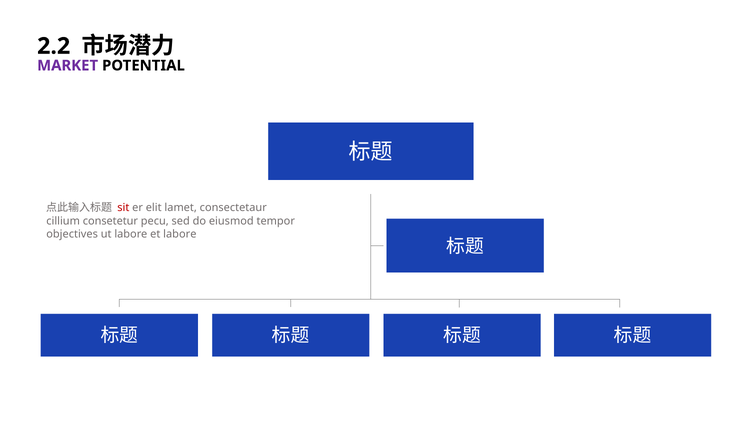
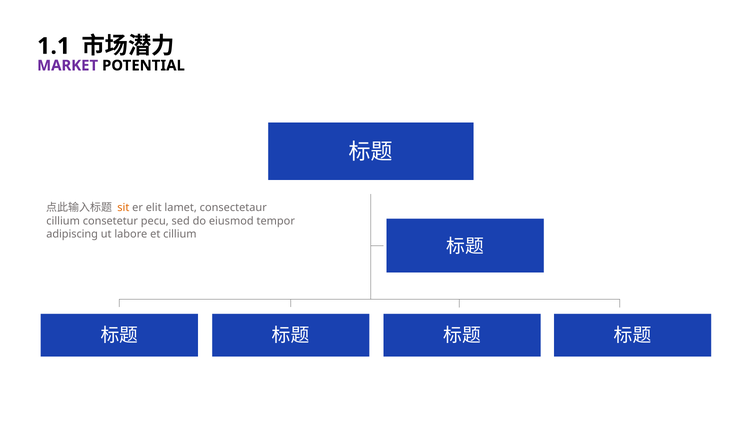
2.2: 2.2 -> 1.1 (54, 46)
sit colour: red -> orange (123, 208)
objectives: objectives -> adipiscing (72, 234)
et labore: labore -> cillium (180, 234)
